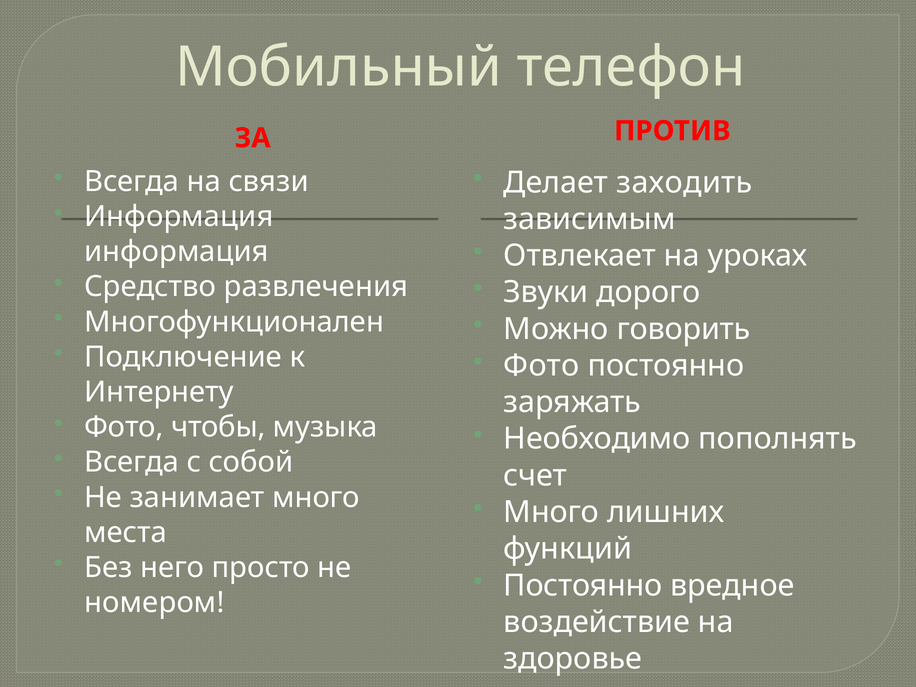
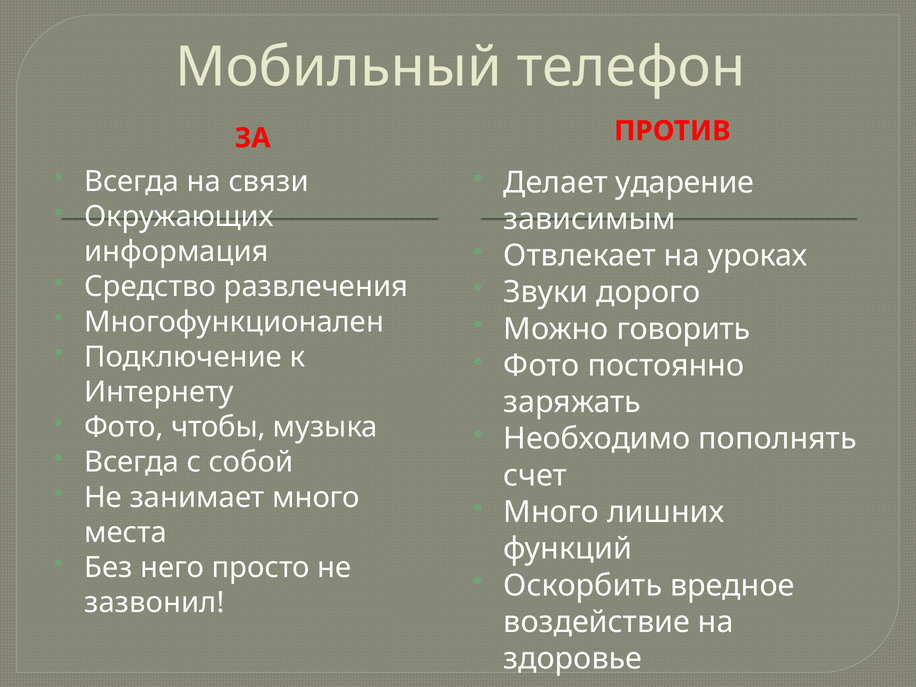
заходить: заходить -> ударение (685, 182)
Информация: Информация -> Окружающих (179, 217)
Постоянно: Постоянно -> Оскорбить (583, 585)
номером: номером -> зазвонил (154, 603)
